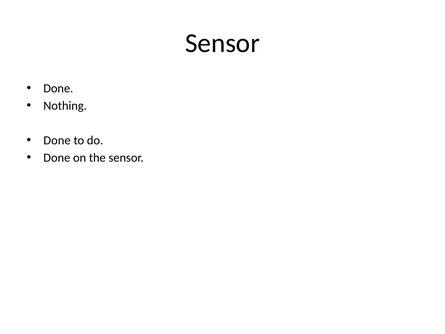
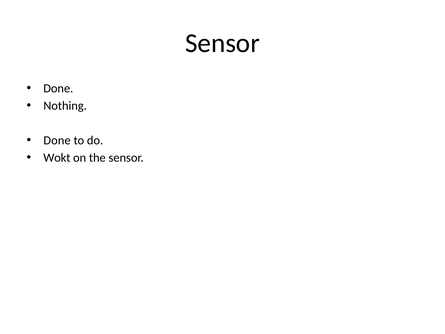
Done: Done -> Wokt (57, 158)
